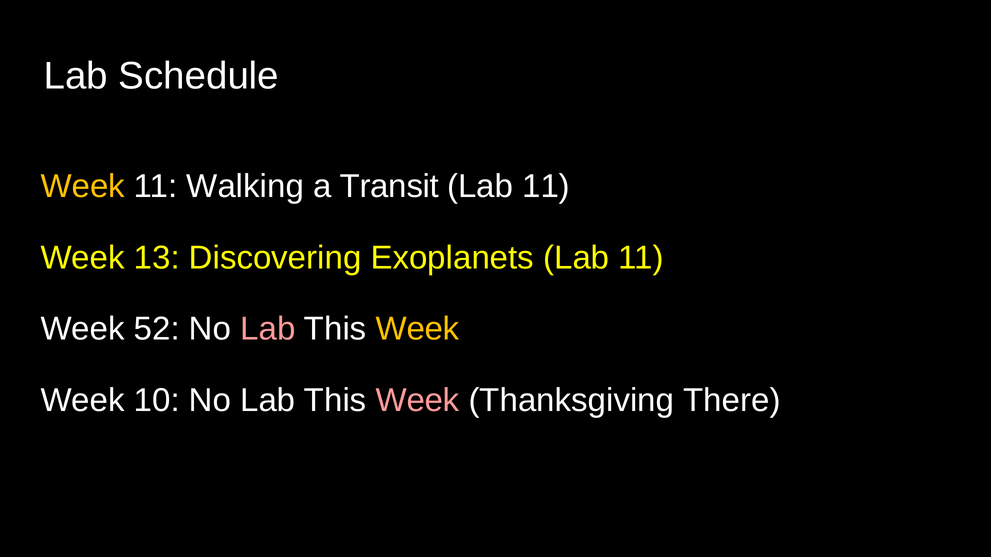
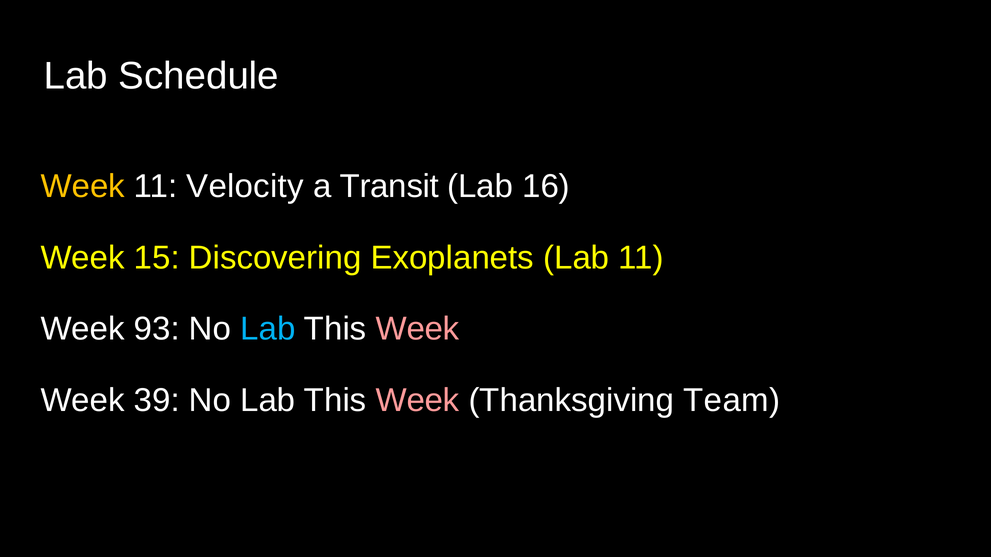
Walking: Walking -> Velocity (245, 187)
11: 11 -> 16 (546, 187)
13: 13 -> 15 (157, 258)
52: 52 -> 93 (157, 329)
Lab colour: pink -> light blue (268, 329)
Week colour: yellow -> pink (418, 329)
10: 10 -> 39 (157, 401)
There: There -> Team (732, 401)
